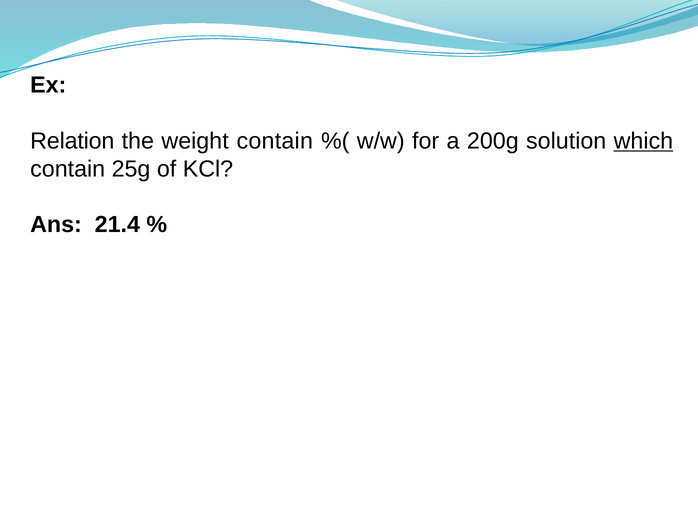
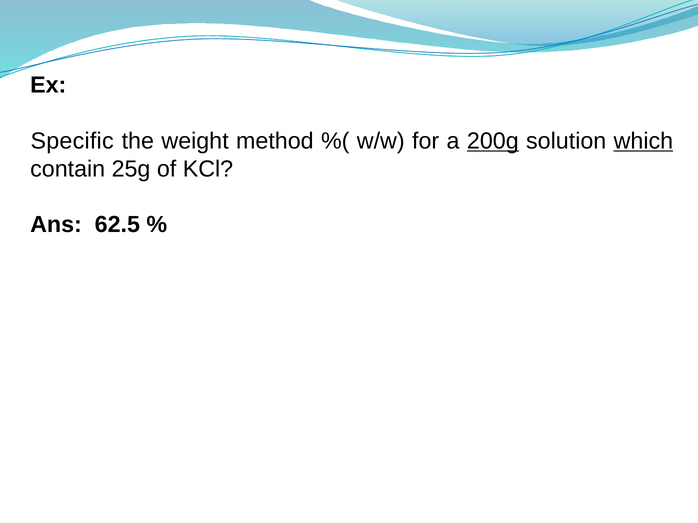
Relation: Relation -> Specific (72, 141)
weight contain: contain -> method (275, 141)
200g underline: none -> present (493, 141)
21.4: 21.4 -> 62.5 (117, 225)
